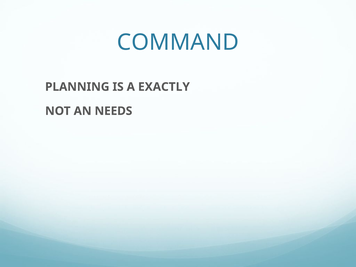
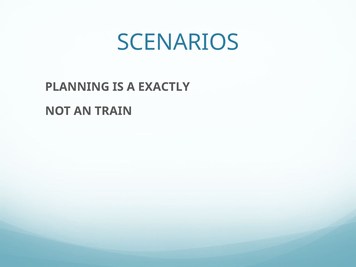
COMMAND: COMMAND -> SCENARIOS (178, 42)
NEEDS: NEEDS -> TRAIN (113, 111)
